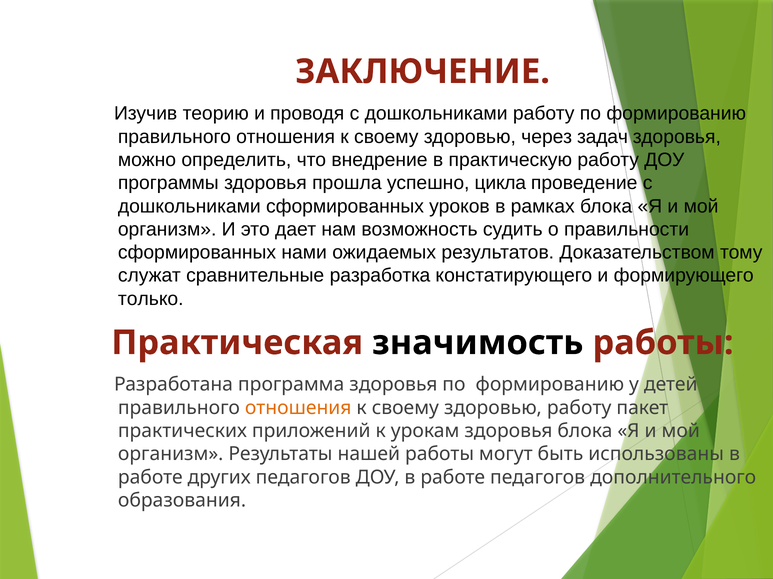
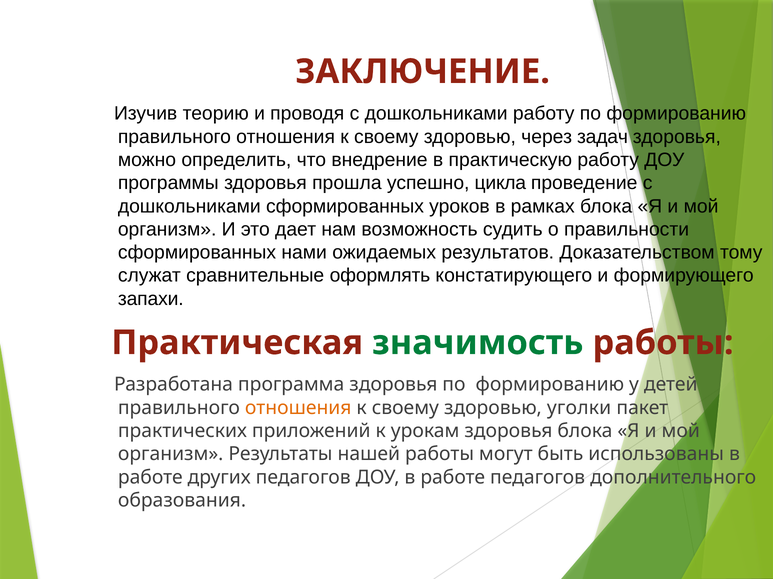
разработка: разработка -> оформлять (380, 276)
только: только -> запахи (151, 299)
значимость colour: black -> green (478, 343)
здоровью работу: работу -> уголки (579, 408)
